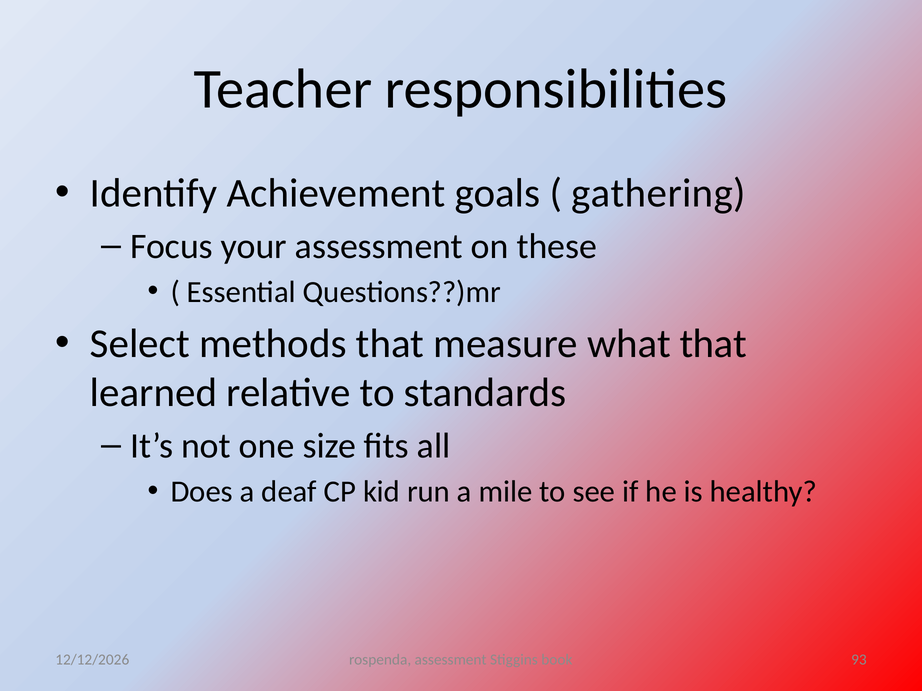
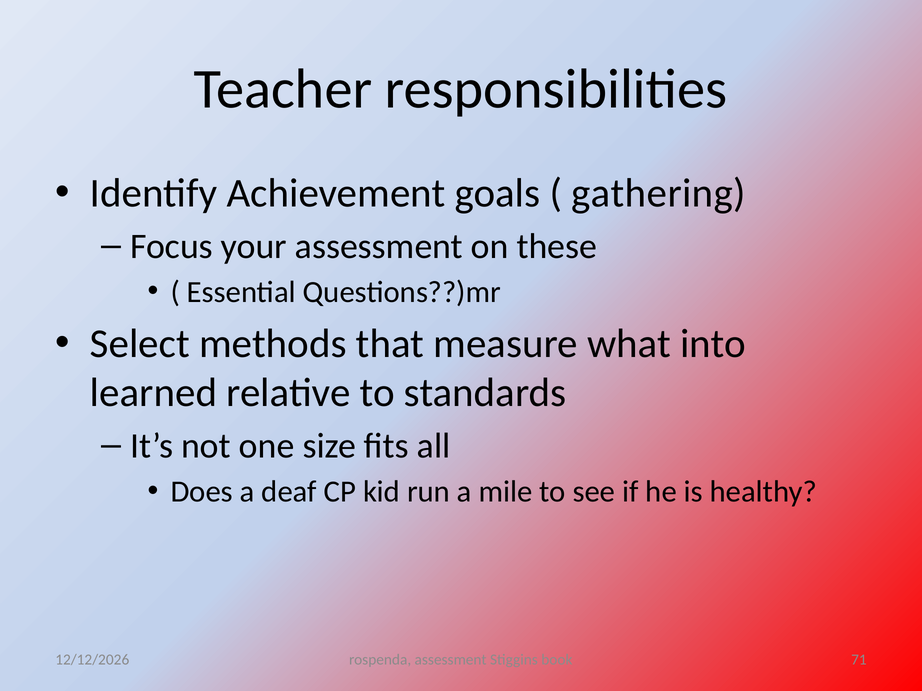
what that: that -> into (713, 344)
93: 93 -> 71 (859, 660)
